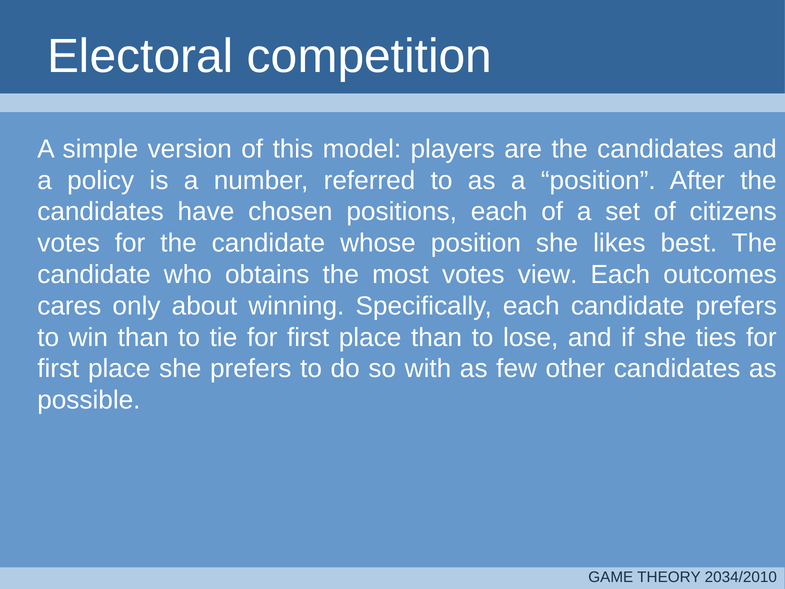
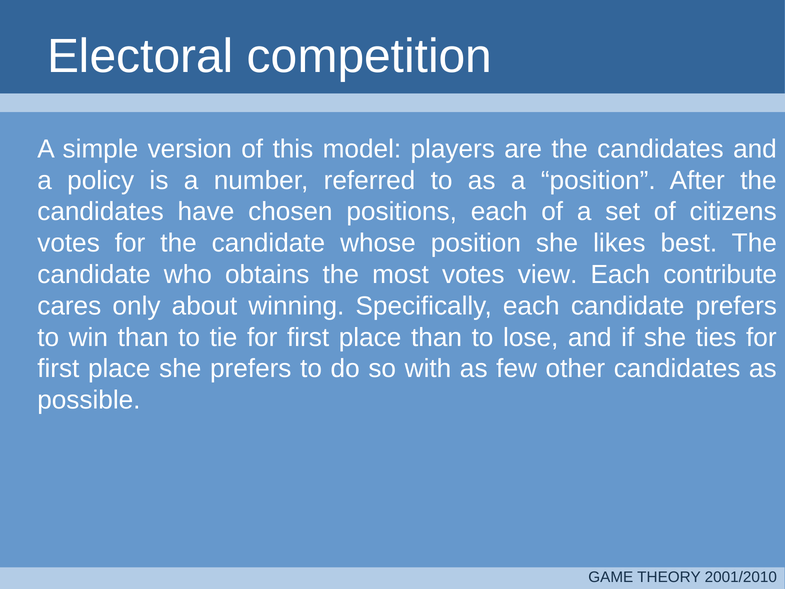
outcomes: outcomes -> contribute (720, 274)
2034/2010: 2034/2010 -> 2001/2010 (741, 577)
